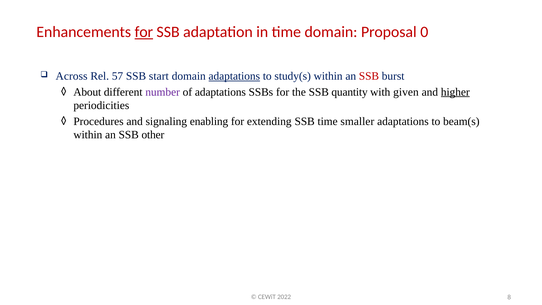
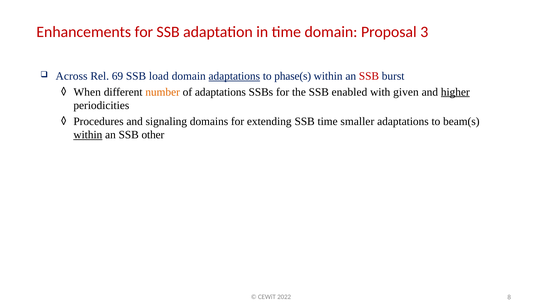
for underline: present -> none (144, 32)
0: 0 -> 3 (424, 32)
57: 57 -> 69 (117, 76)
start: start -> load (159, 76)
study(s: study(s -> phase(s (293, 76)
About: About -> When (87, 92)
number colour: purple -> orange (163, 92)
quantity: quantity -> enabled (349, 92)
enabling: enabling -> domains (209, 121)
within underline: none -> present (88, 135)
